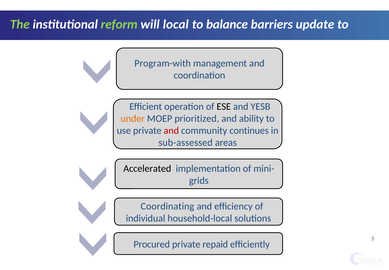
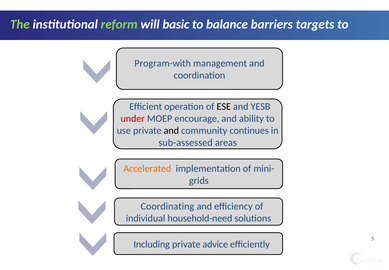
local: local -> basic (176, 24)
update: update -> targets (315, 24)
under colour: orange -> red (133, 118)
prioritized: prioritized -> encourage (197, 118)
and colour: red -> black (171, 130)
Accelerated colour: black -> orange (147, 168)
household-local: household-local -> household-need (200, 218)
Procured: Procured -> Including (152, 244)
repaid: repaid -> advice (215, 244)
